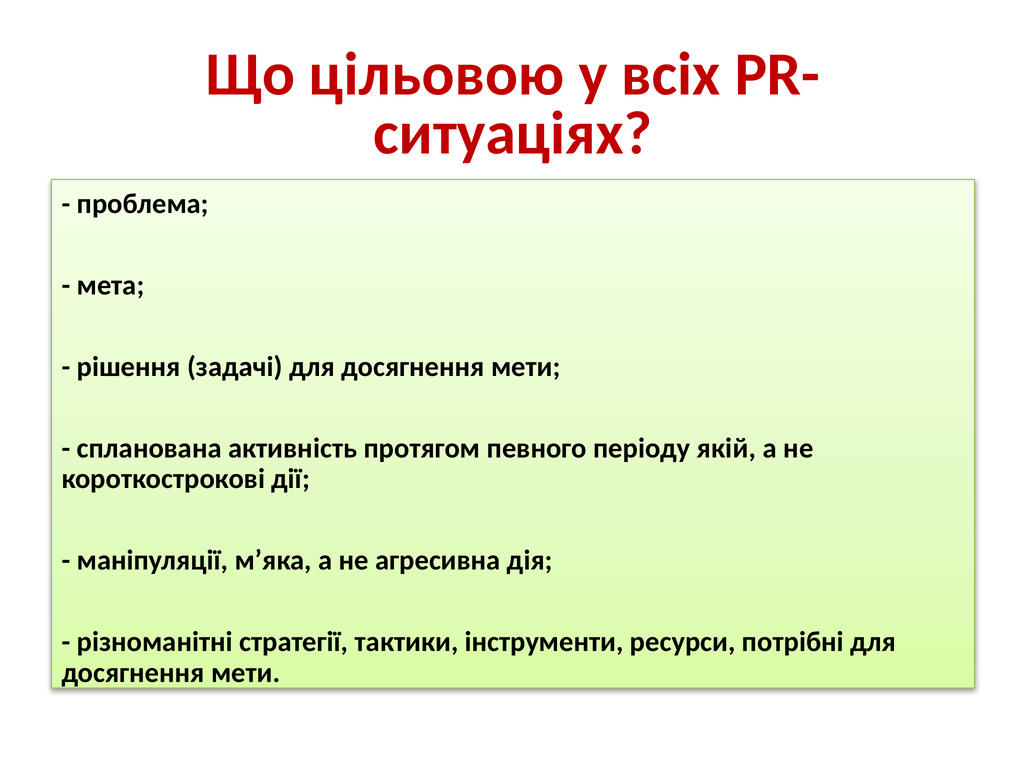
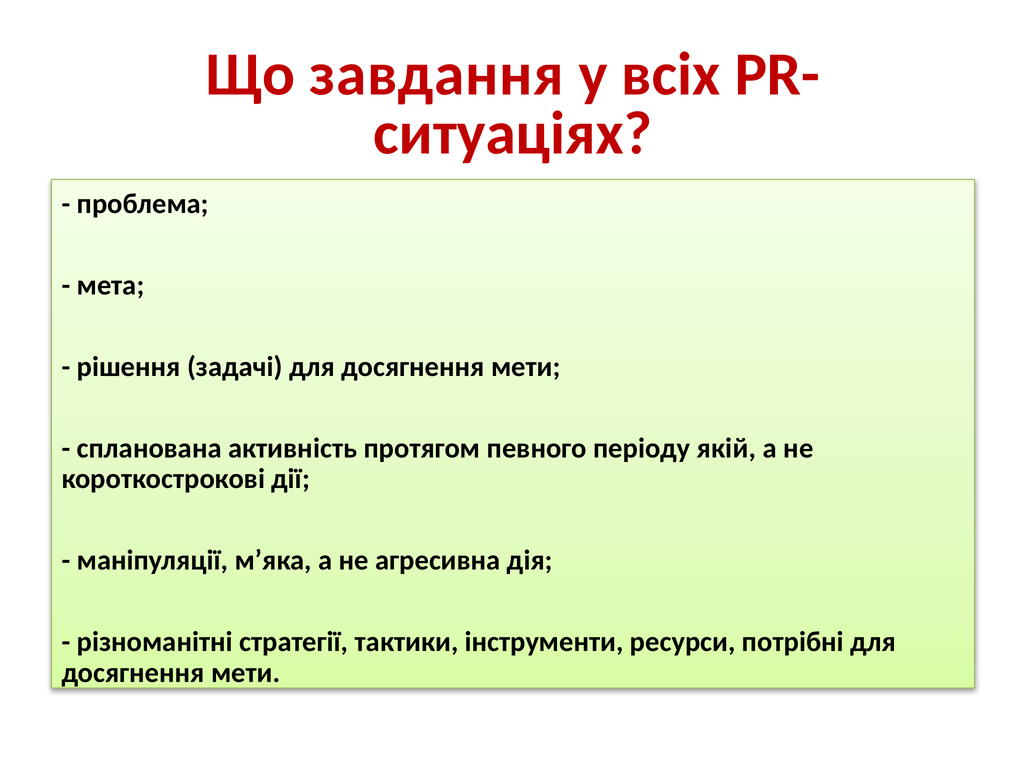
цільовою: цільовою -> завдання (437, 75)
